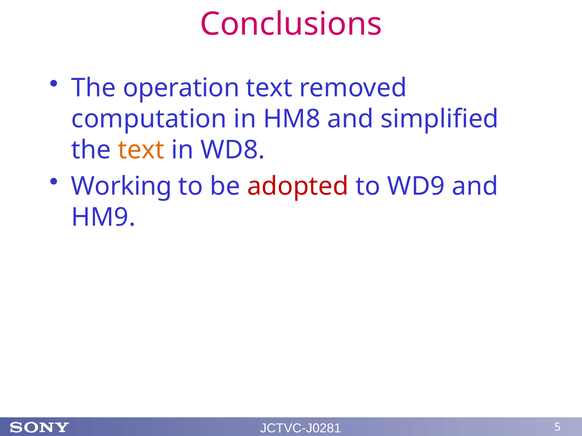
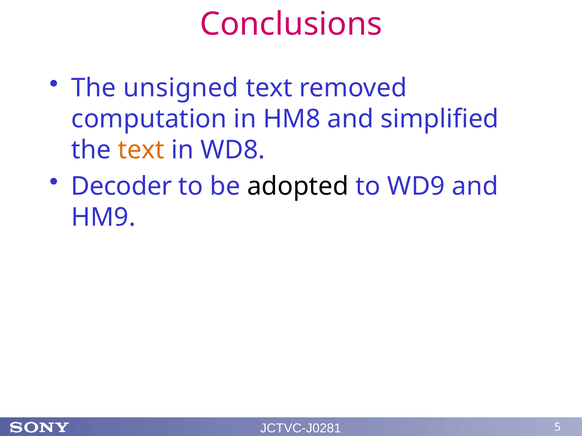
operation: operation -> unsigned (181, 88)
Working: Working -> Decoder (121, 186)
adopted colour: red -> black (298, 186)
